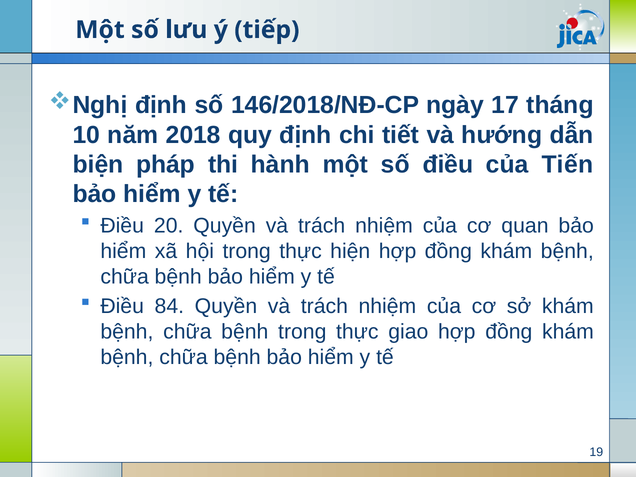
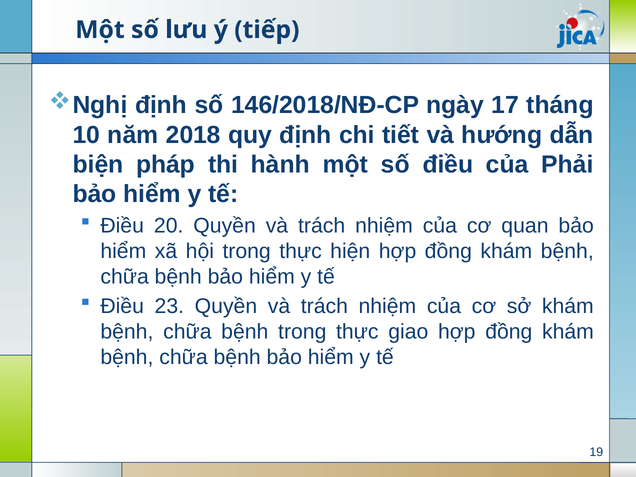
Tiến: Tiến -> Phải (567, 165)
84: 84 -> 23 (169, 306)
